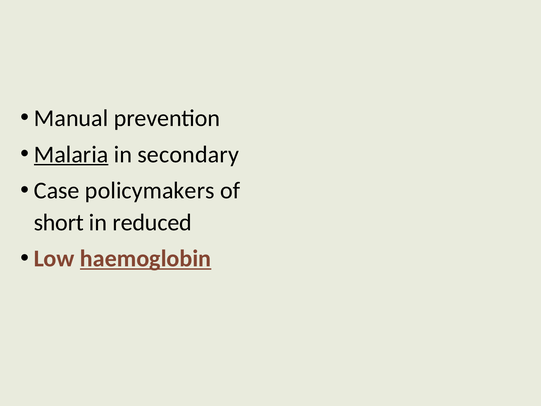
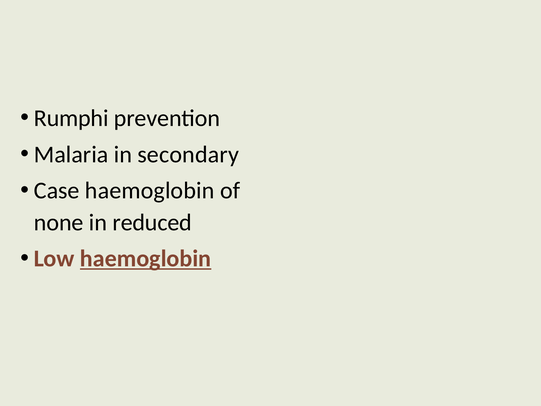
Manual: Manual -> Rumphi (71, 118)
Malaria underline: present -> none (71, 154)
Case policymakers: policymakers -> haemoglobin (150, 191)
short: short -> none (59, 222)
